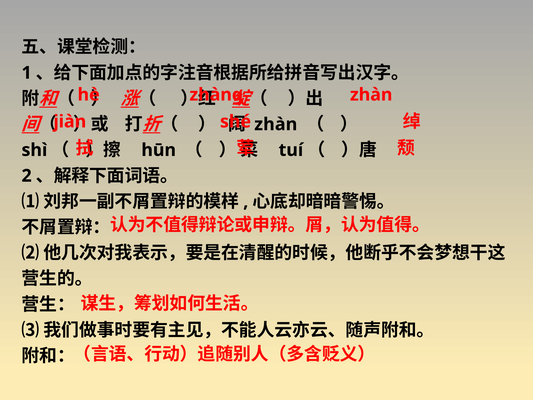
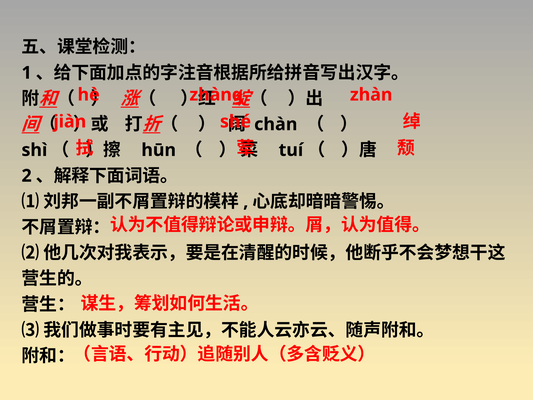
zhàn: zhàn -> chàn (276, 124)
